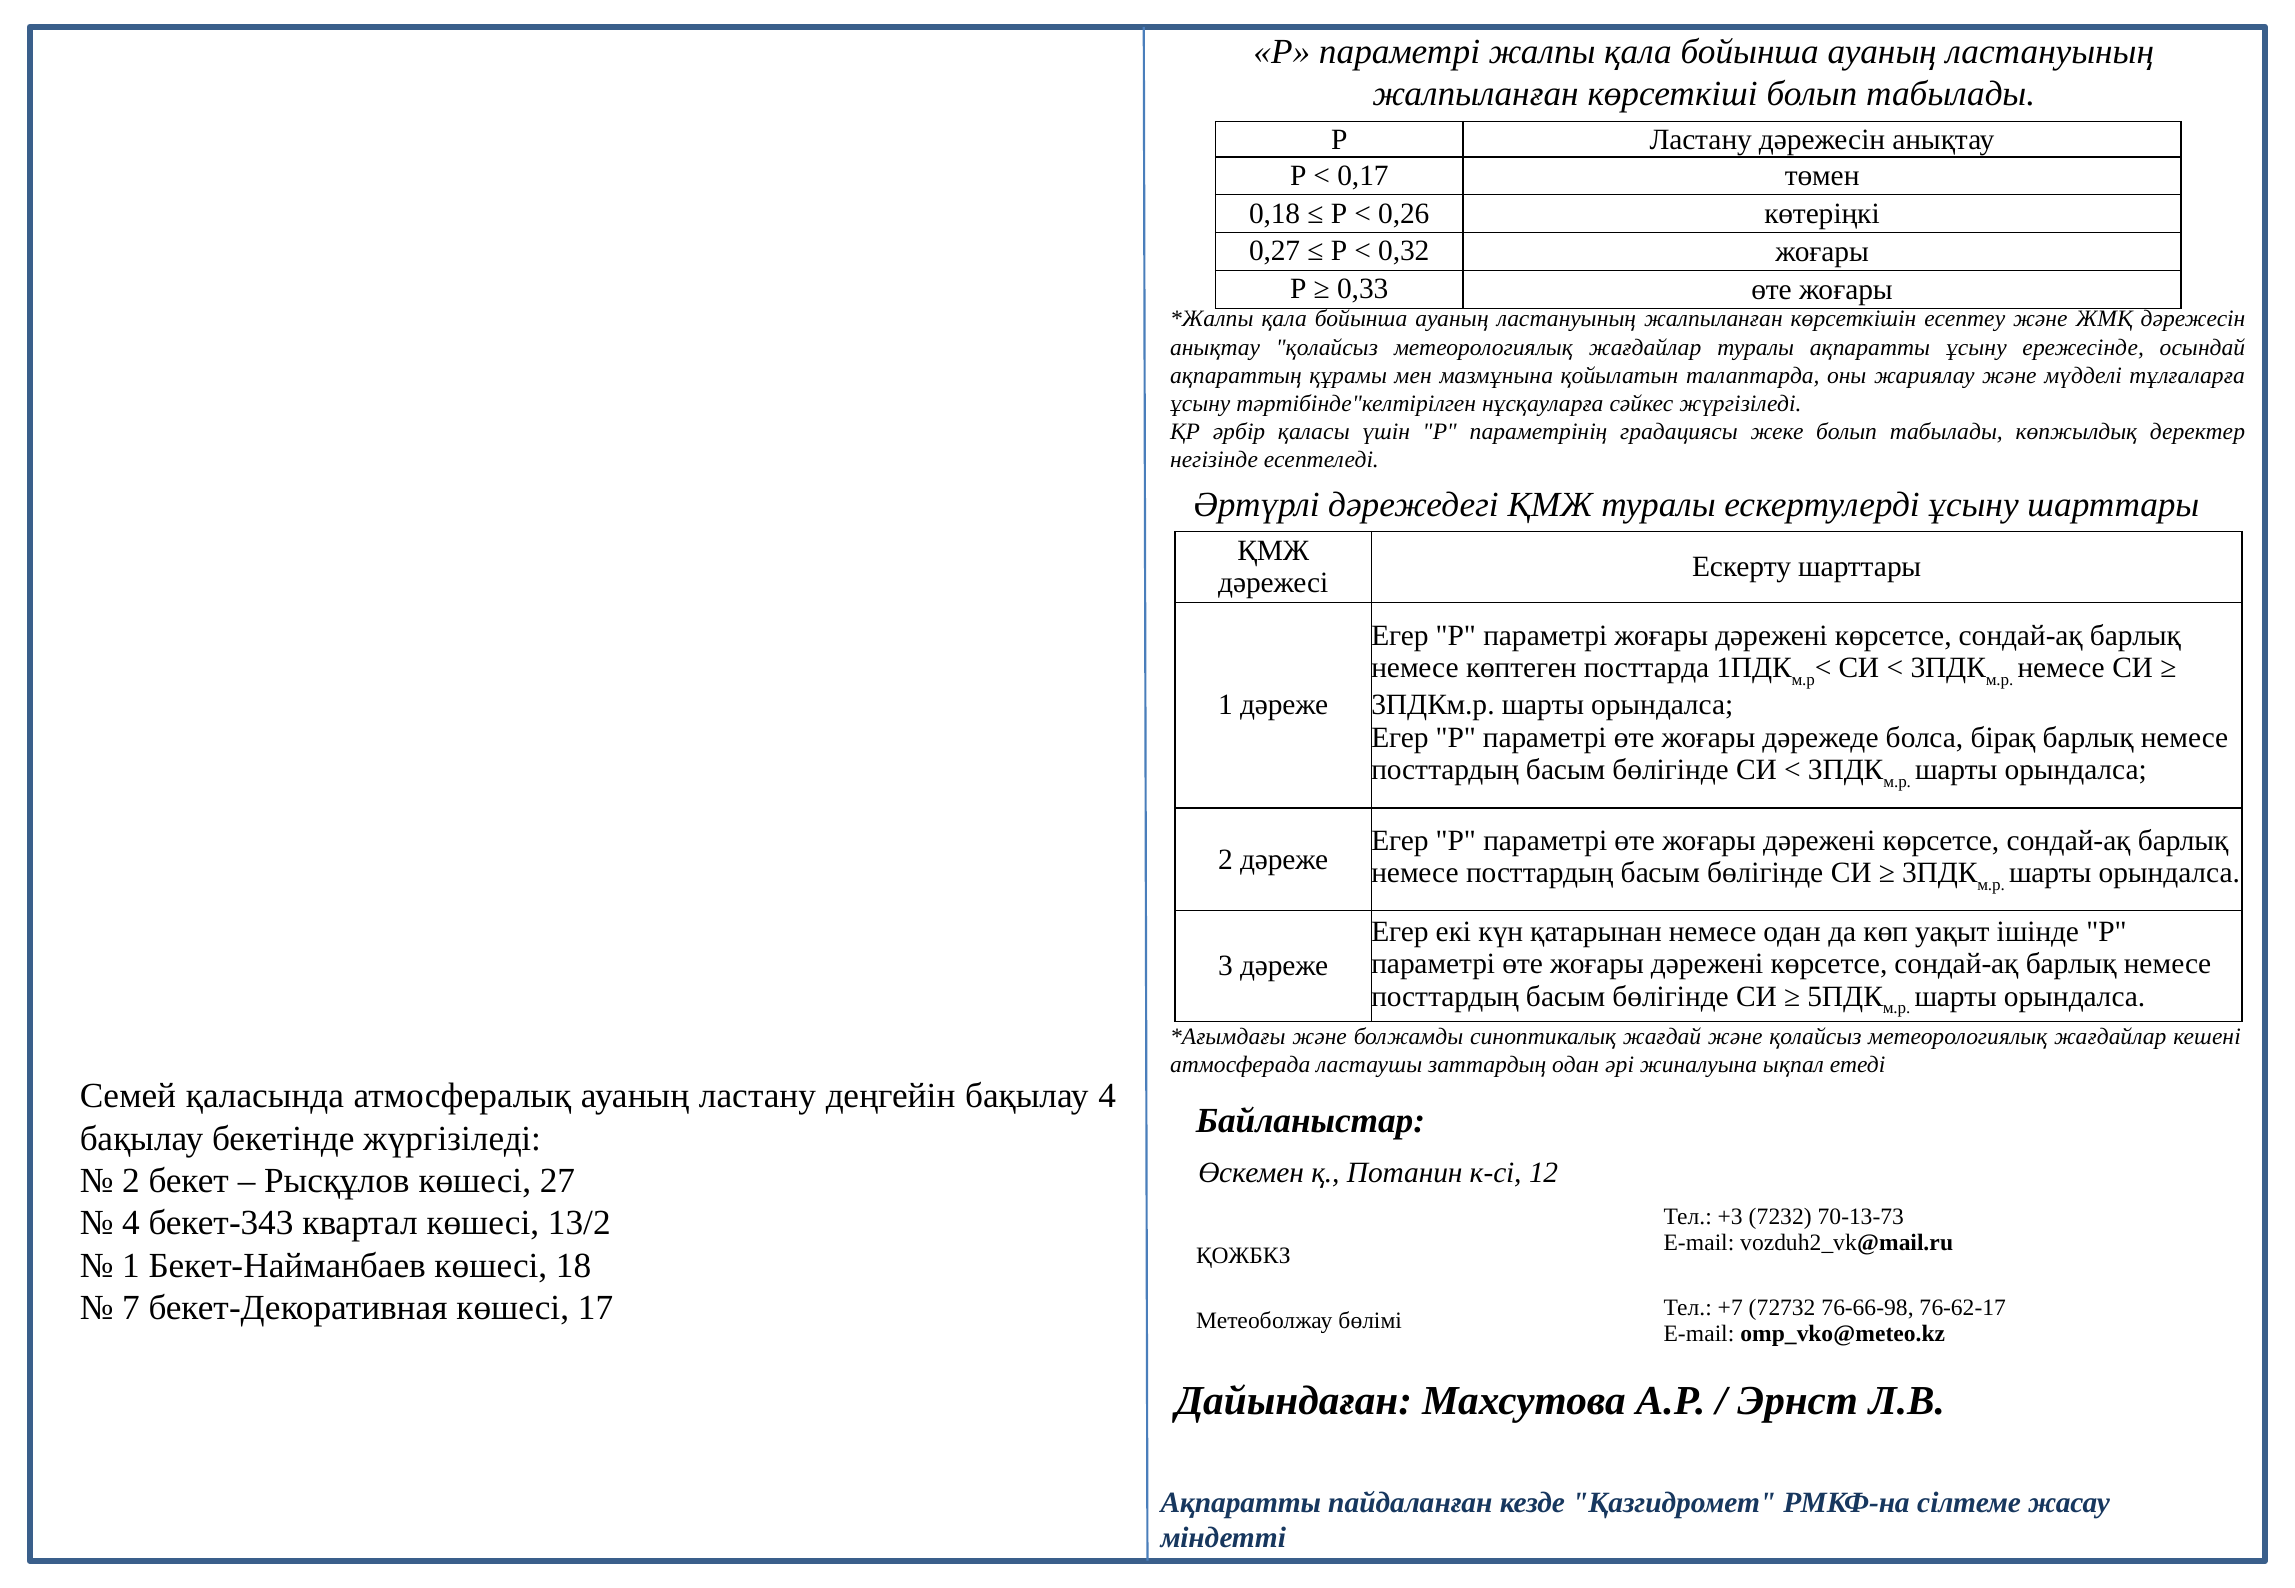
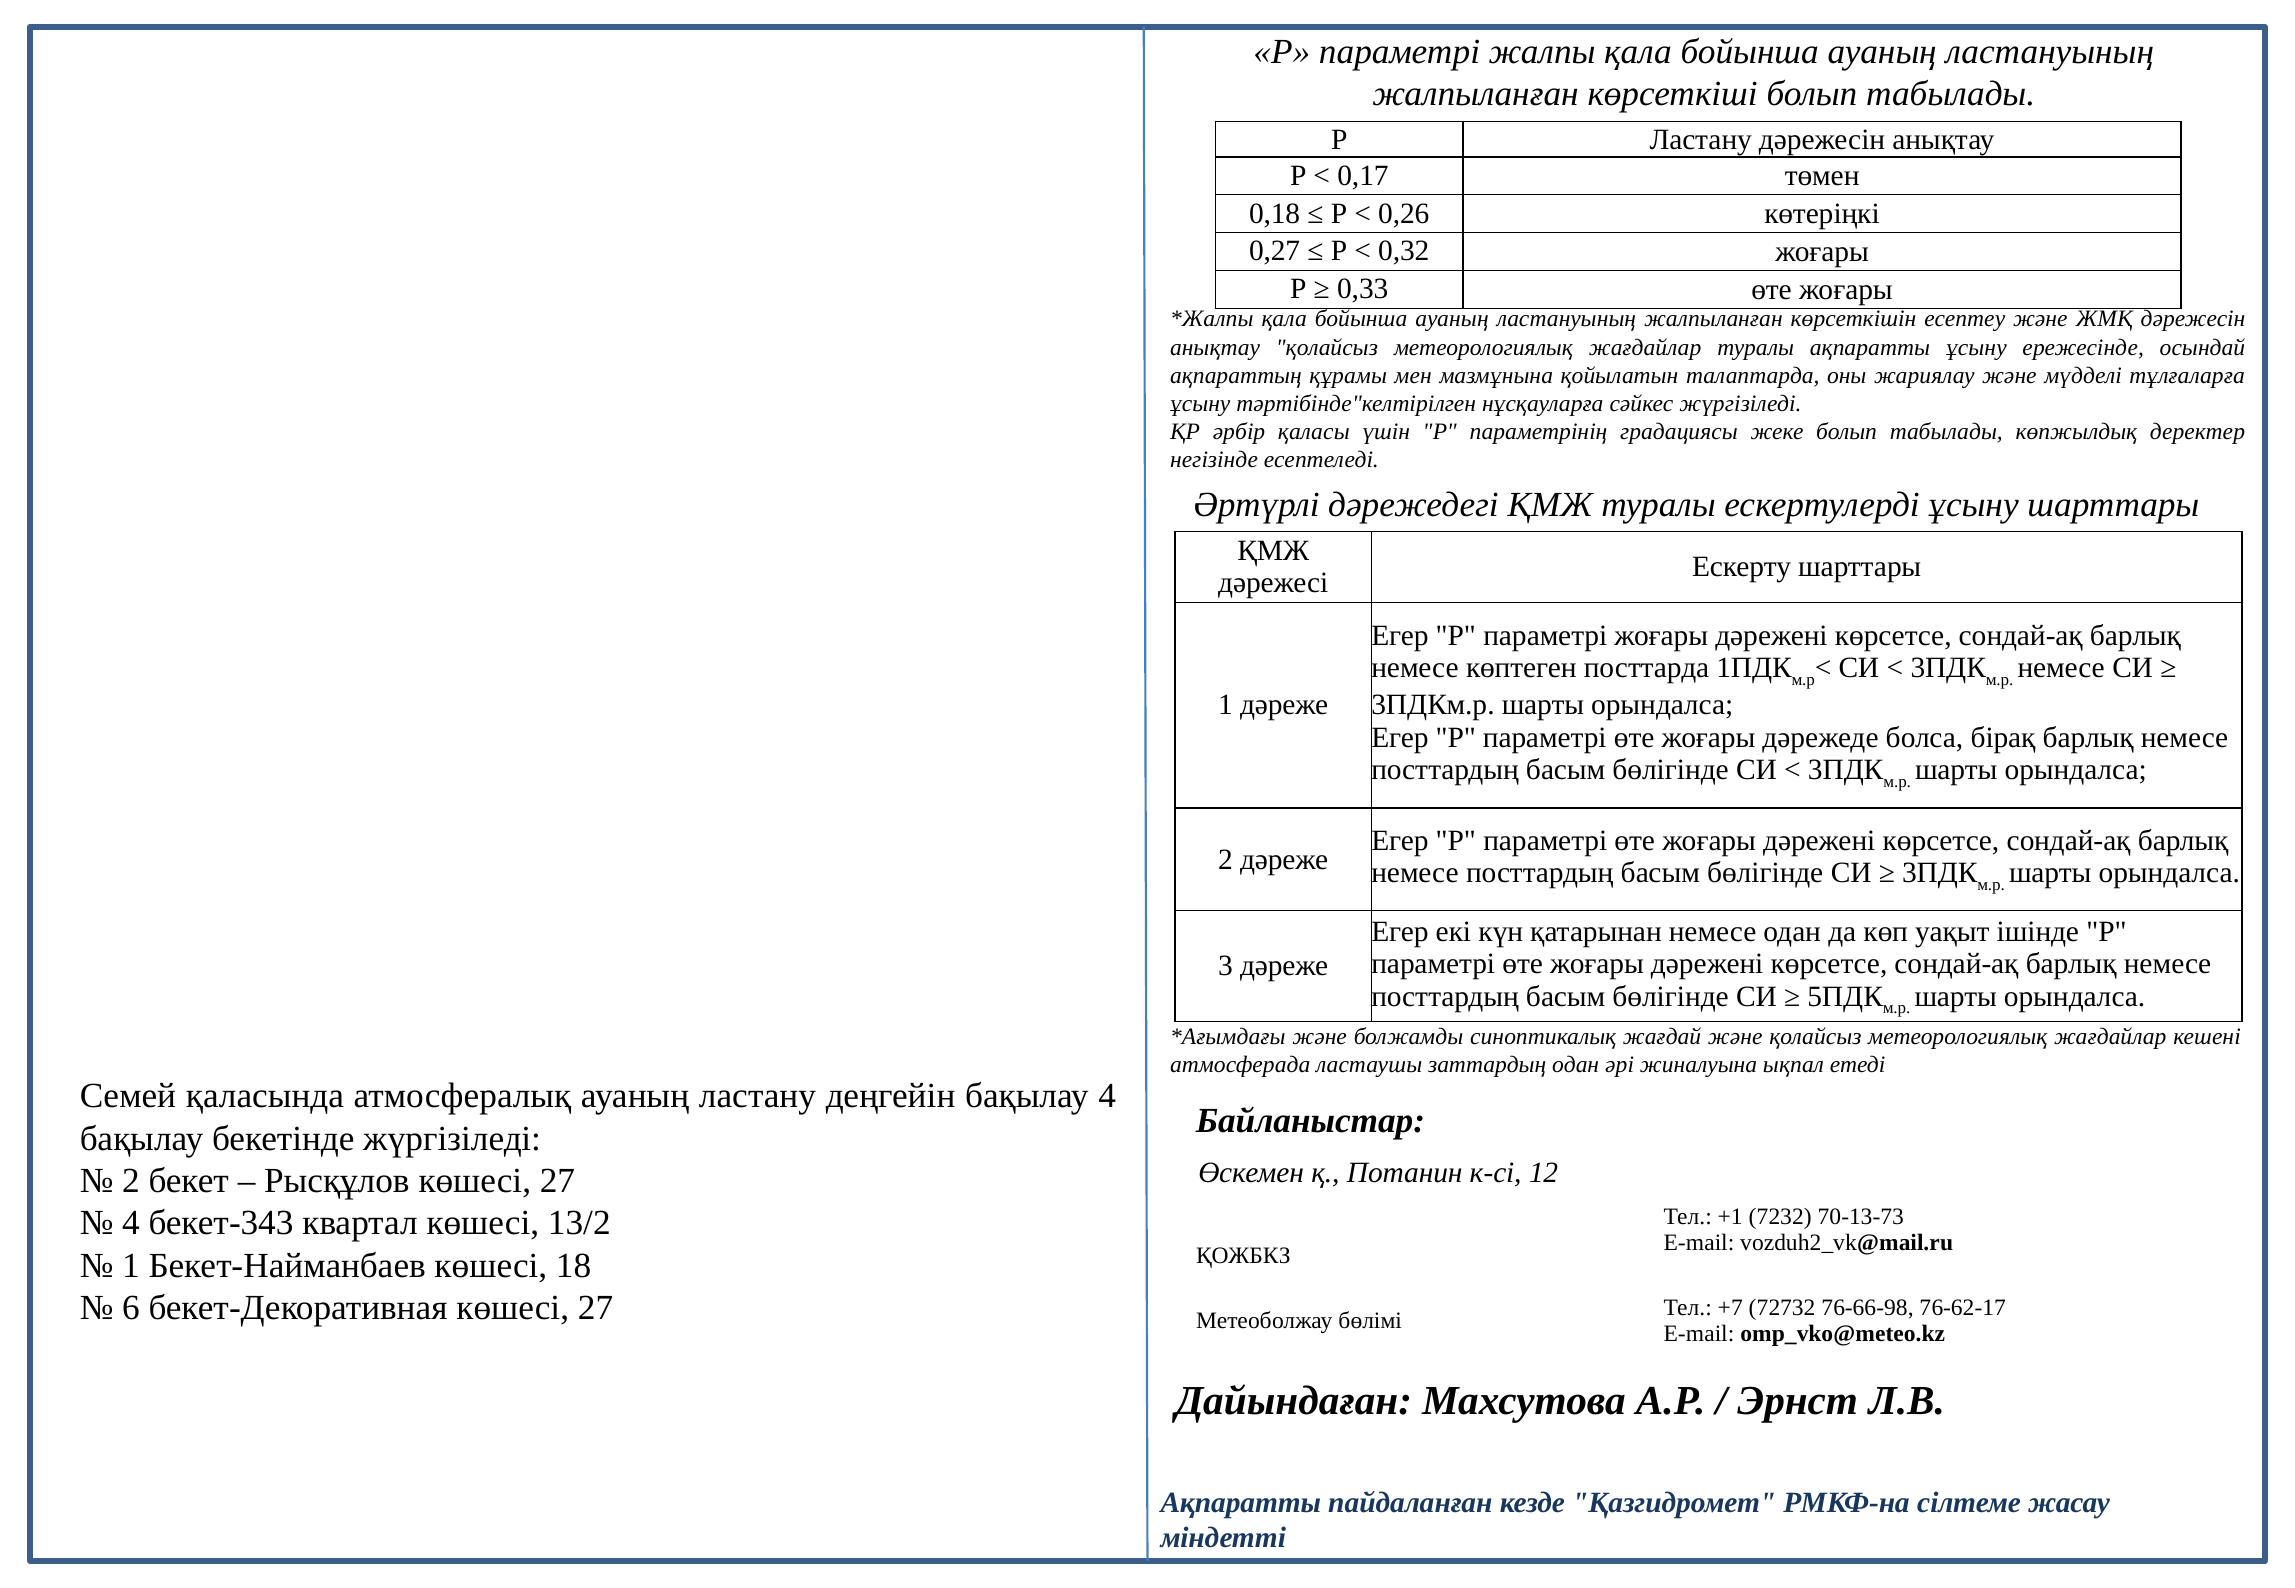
+3: +3 -> +1 (1730, 1217)
7: 7 -> 6 (131, 1309)
бекет-Декоративная көшесі 17: 17 -> 27 (596, 1309)
